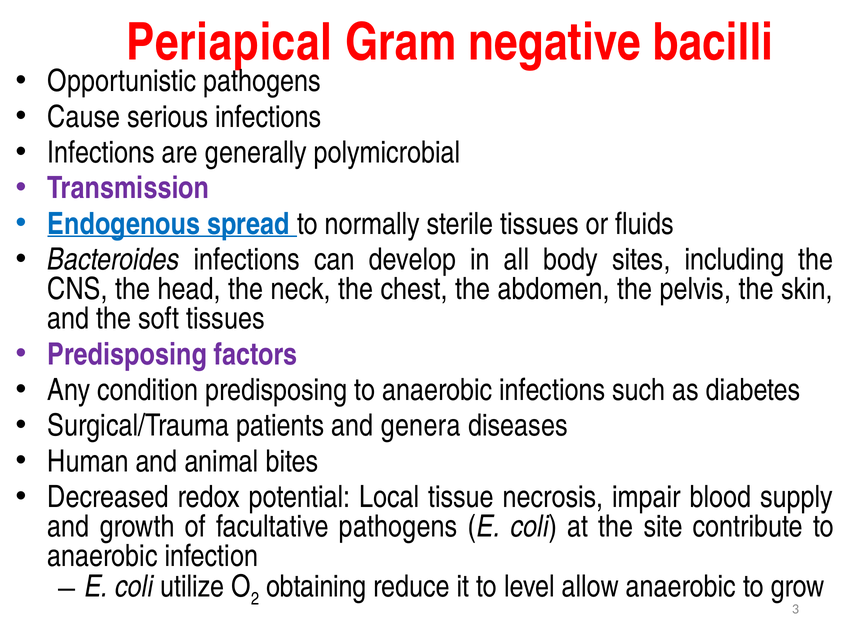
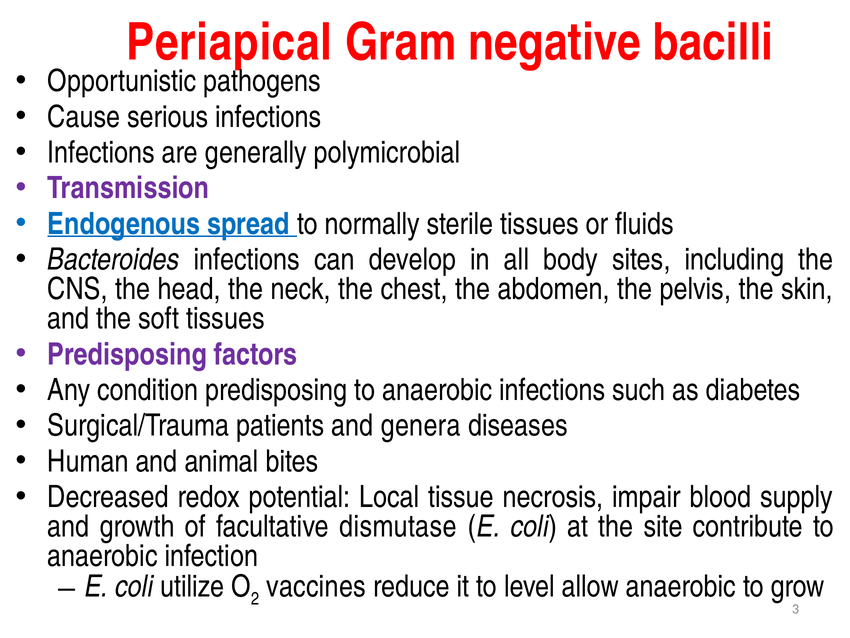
facultative pathogens: pathogens -> dismutase (398, 526)
obtaining: obtaining -> vaccines (316, 586)
